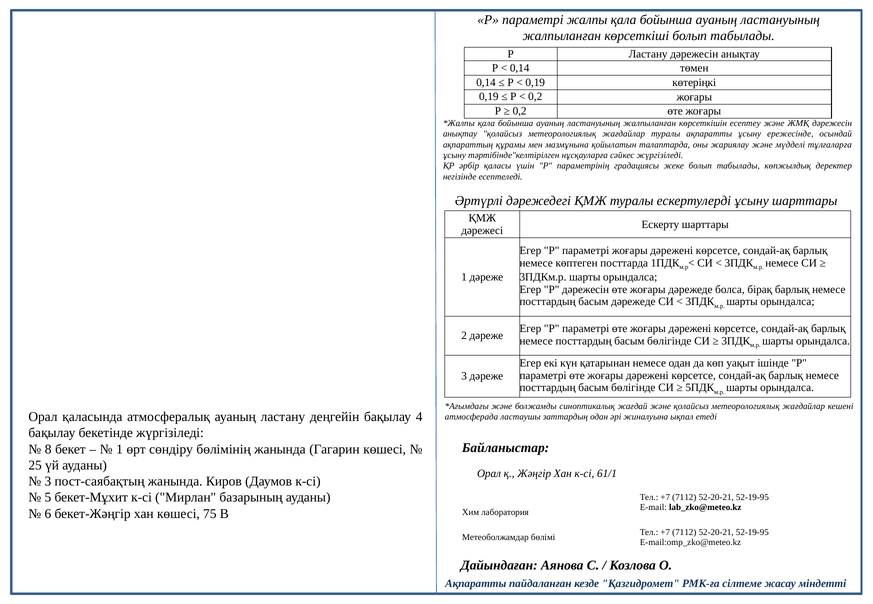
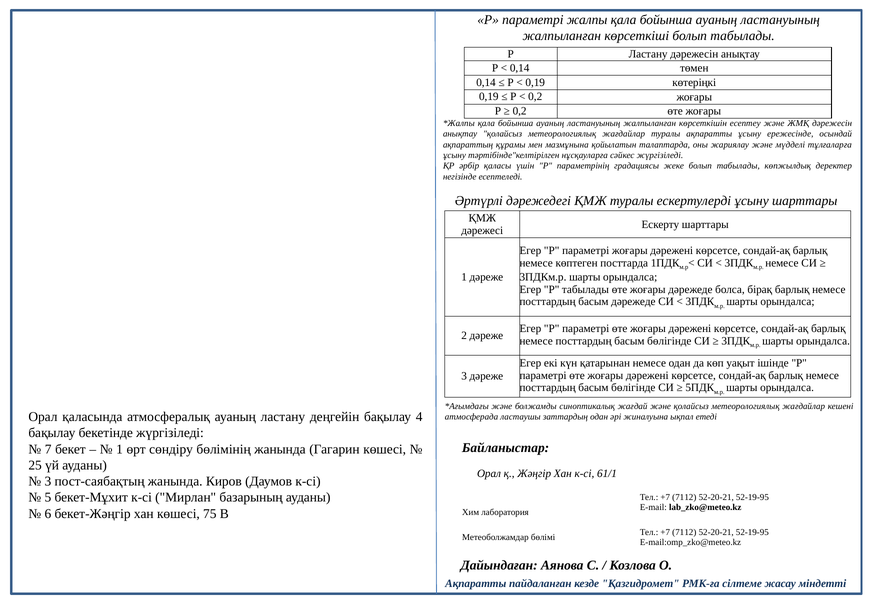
P дәрежесін: дәрежесін -> табылады (585, 290)
8: 8 -> 7 (48, 449)
